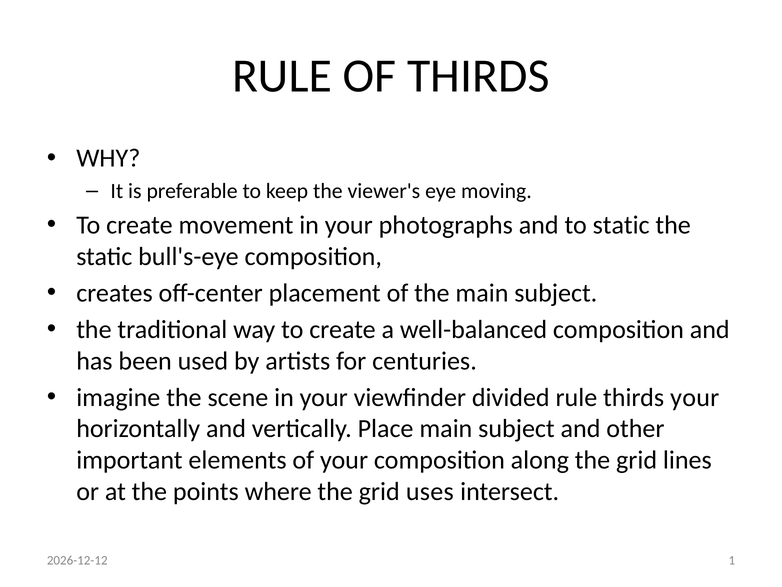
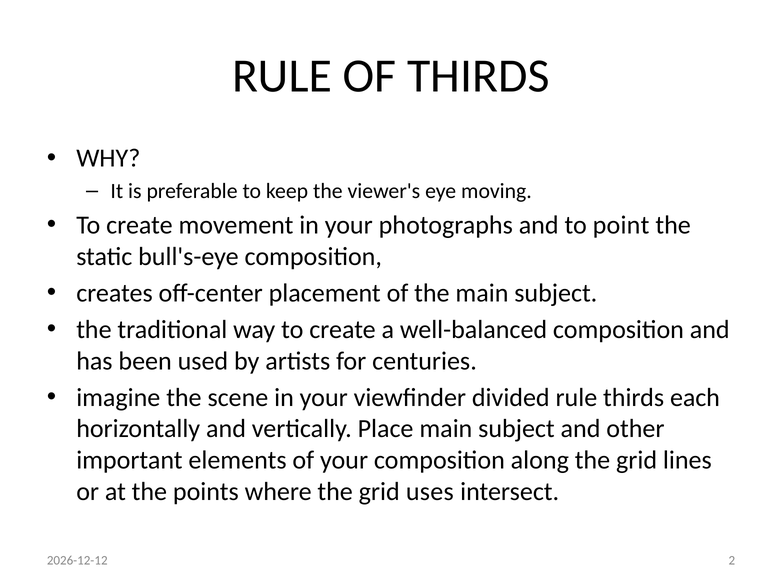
to static: static -> point (621, 225)
thirds your: your -> each (695, 397)
1: 1 -> 2 (732, 560)
